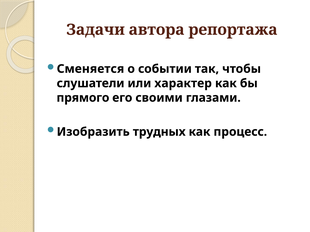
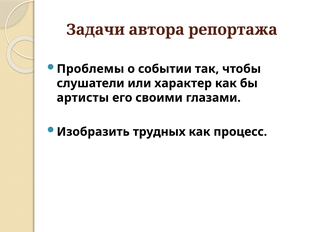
Сменяется: Сменяется -> Проблемы (90, 69)
прямого: прямого -> артисты (83, 98)
